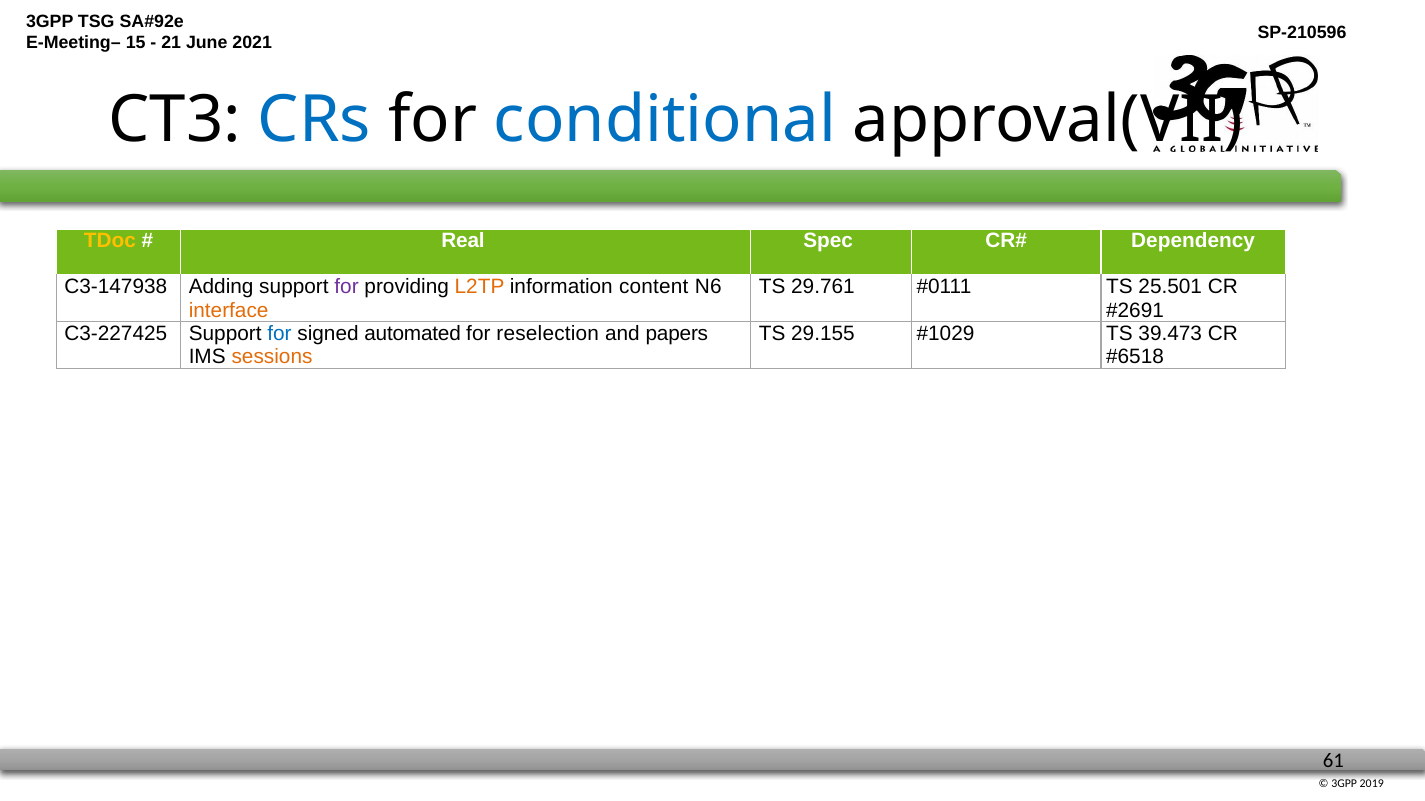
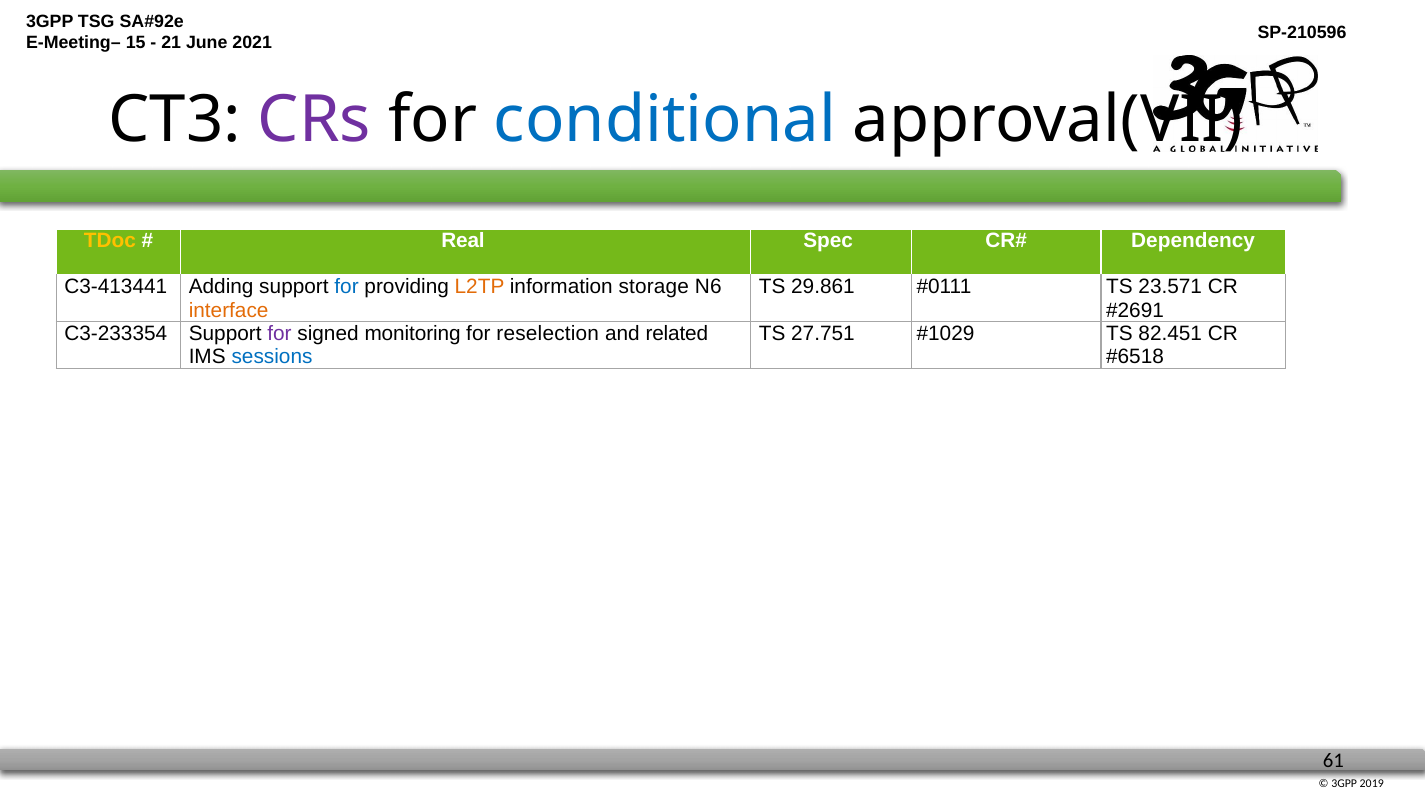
CRs colour: blue -> purple (315, 120)
C3-147938: C3-147938 -> C3-413441 (116, 287)
for colour: purple -> blue (347, 287)
content: content -> storage (654, 287)
29.761: 29.761 -> 29.861 (823, 287)
25.501: 25.501 -> 23.571 (1170, 287)
C3-227425: C3-227425 -> C3-233354 (116, 334)
for colour: blue -> purple (279, 334)
automated: automated -> monitoring (413, 334)
papers: papers -> related (677, 334)
29.155: 29.155 -> 27.751 (823, 334)
39.473: 39.473 -> 82.451 (1170, 334)
sessions colour: orange -> blue (272, 357)
